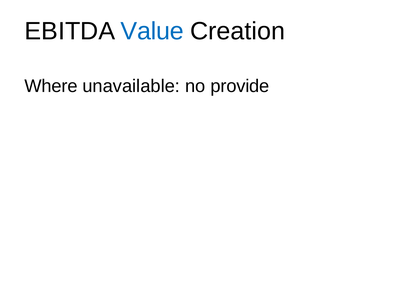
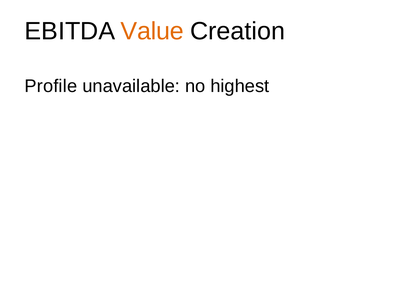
Value colour: blue -> orange (152, 31)
Where: Where -> Profile (51, 86)
provide: provide -> highest (240, 86)
